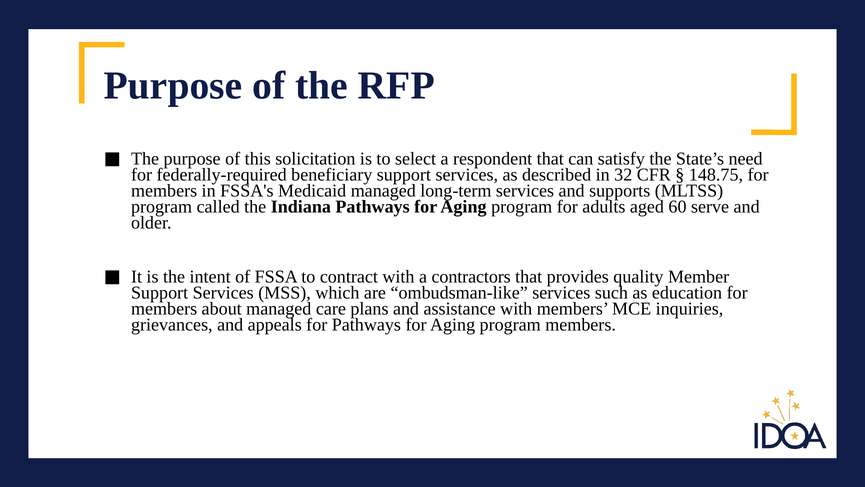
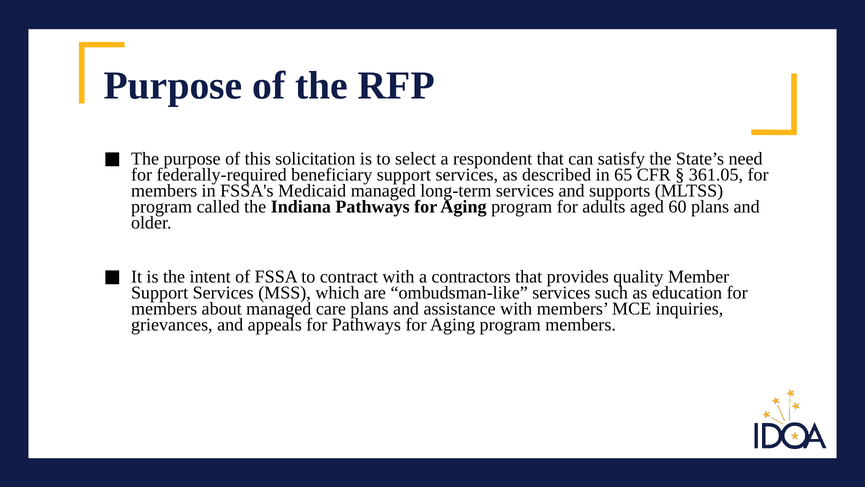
32: 32 -> 65 (623, 175)
148.75: 148.75 -> 361.05 (716, 175)
60 serve: serve -> plans (710, 207)
